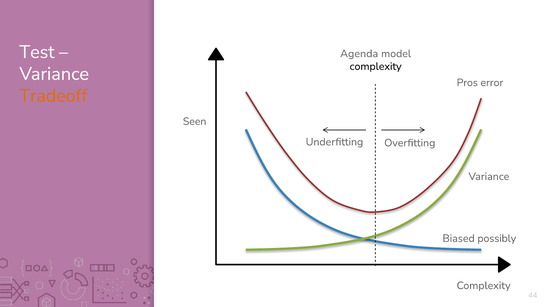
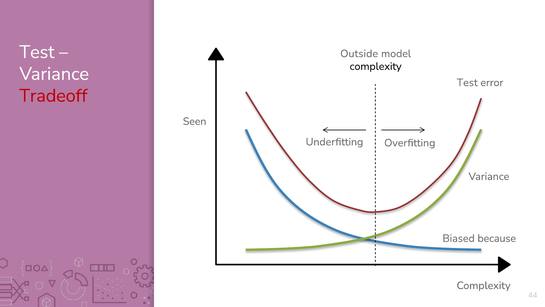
Agenda: Agenda -> Outside (359, 54)
Pros: Pros -> Test (467, 82)
Tradeoff colour: orange -> red (53, 96)
possibly: possibly -> because (497, 238)
